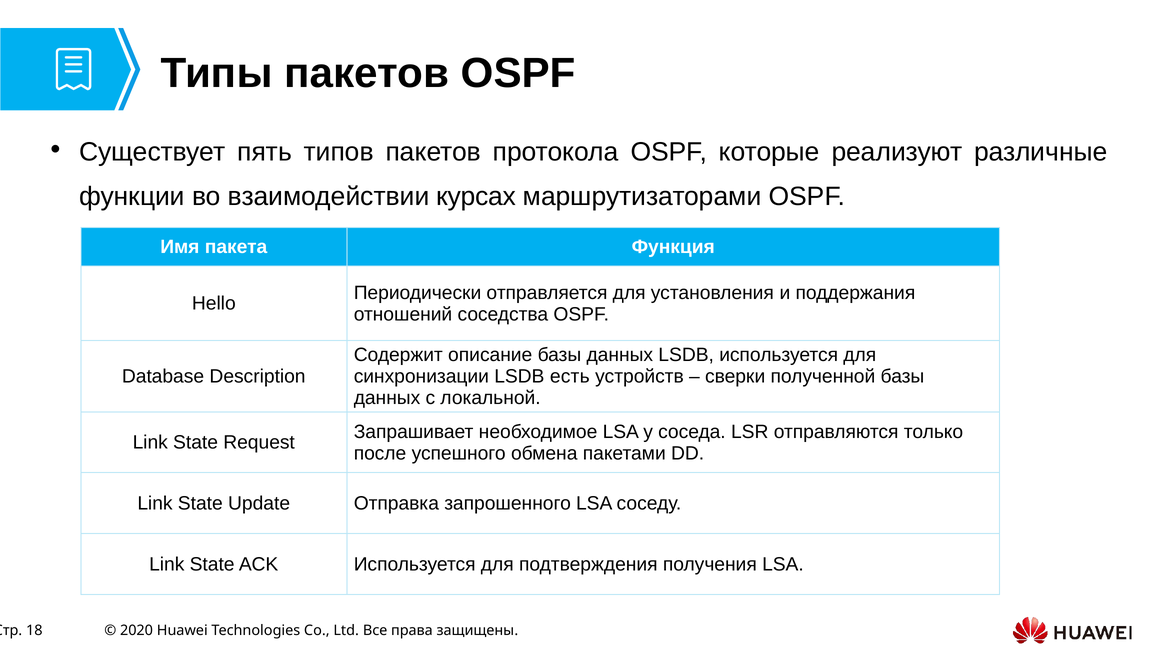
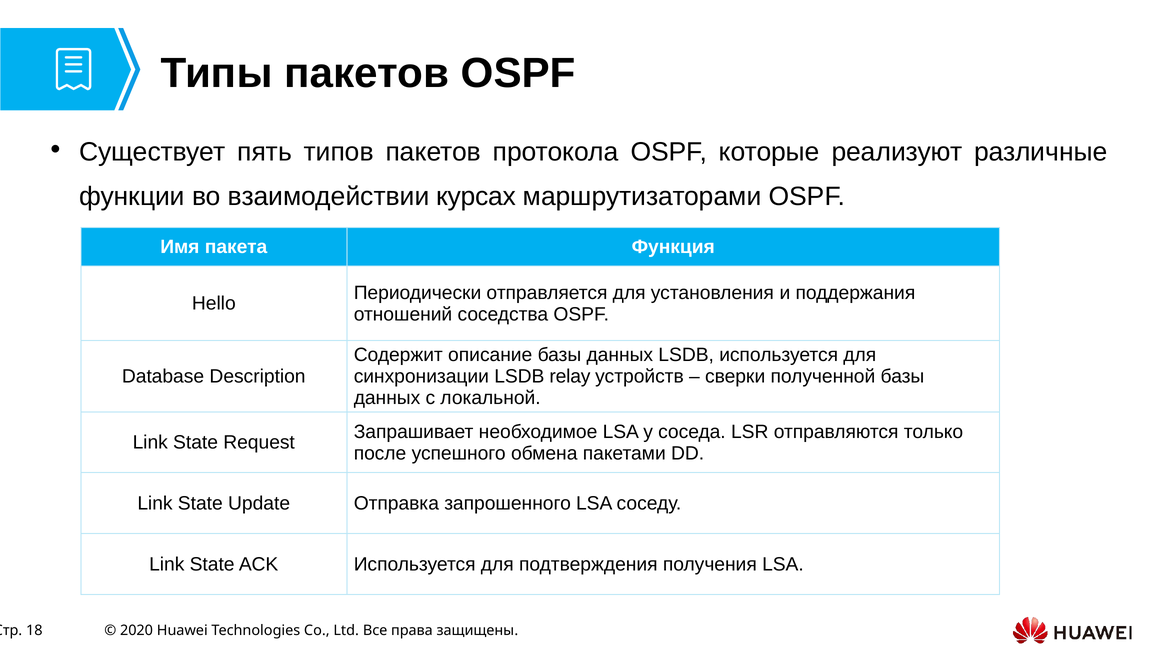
есть: есть -> relay (570, 376)
